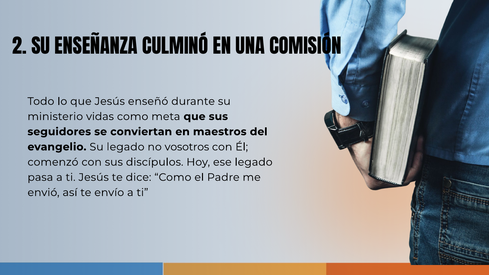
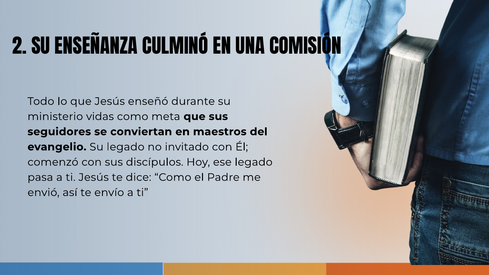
vosotros: vosotros -> invitado (187, 147)
